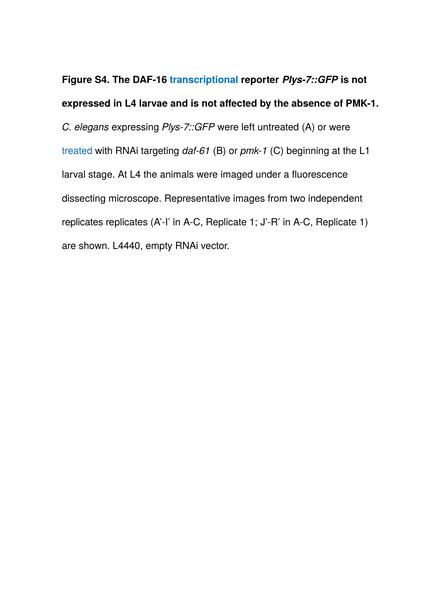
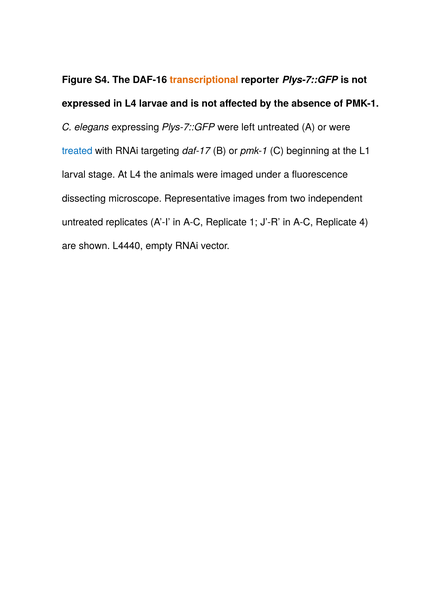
transcriptional colour: blue -> orange (204, 80)
daf-61: daf-61 -> daf-17 (196, 151)
replicates: replicates -> untreated (83, 222)
1: 1 -> 4 (364, 222)
